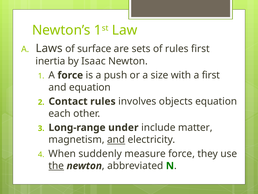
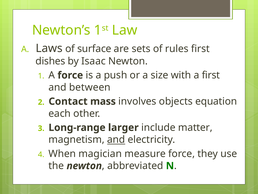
inertia: inertia -> dishes (50, 61)
and equation: equation -> between (90, 87)
Contact rules: rules -> mass (103, 101)
under: under -> larger (123, 127)
suddenly: suddenly -> magician (100, 153)
the underline: present -> none (56, 165)
